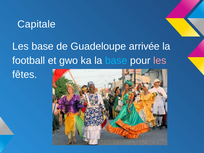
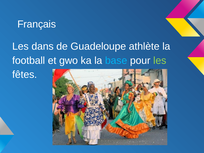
Capitale: Capitale -> Français (37, 24)
Les base: base -> dans (43, 46)
arrivée: arrivée -> athlète (144, 46)
les colour: pink -> light green (160, 60)
